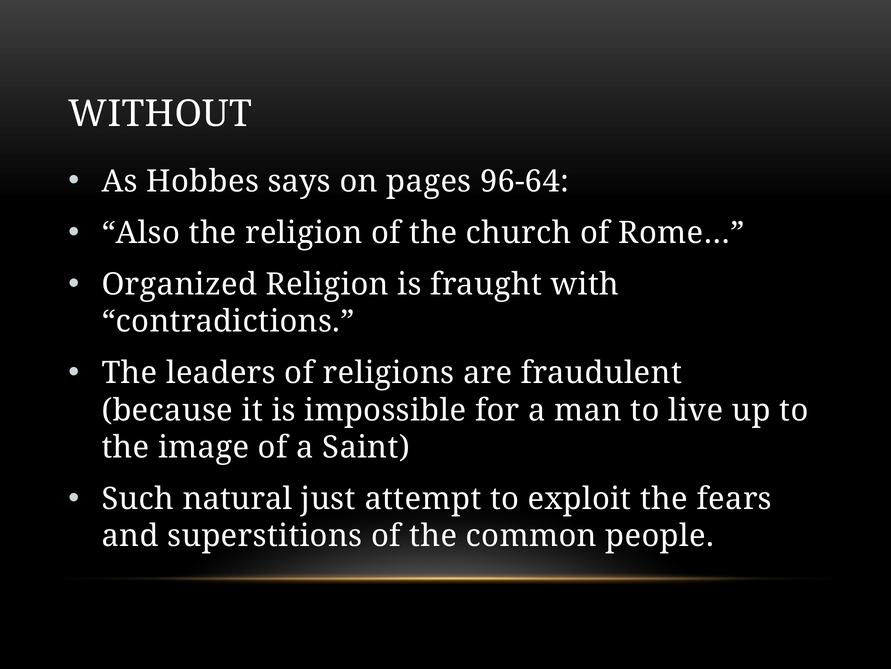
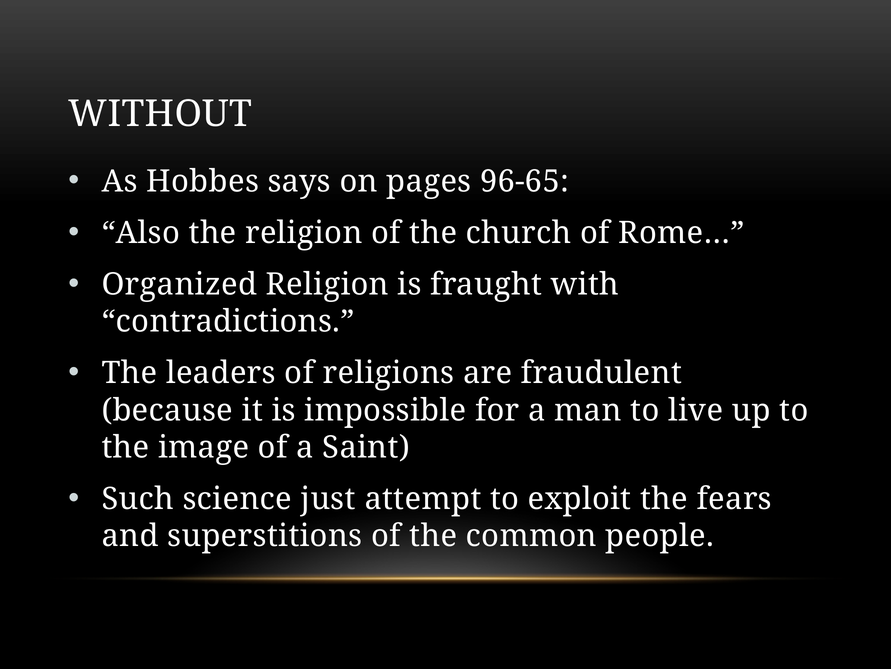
96-64: 96-64 -> 96-65 (524, 181)
natural: natural -> science (237, 498)
